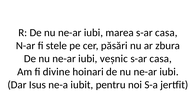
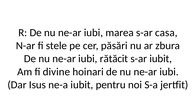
veșnic: veșnic -> rătăcit (114, 59)
casa: casa -> iubit (161, 59)
